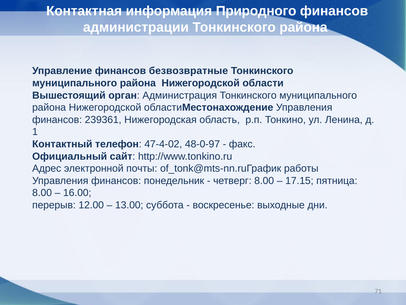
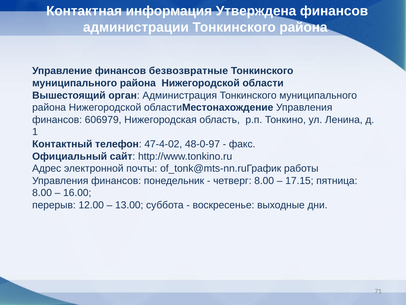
Природного: Природного -> Утверждена (256, 11)
239361: 239361 -> 606979 (103, 120)
